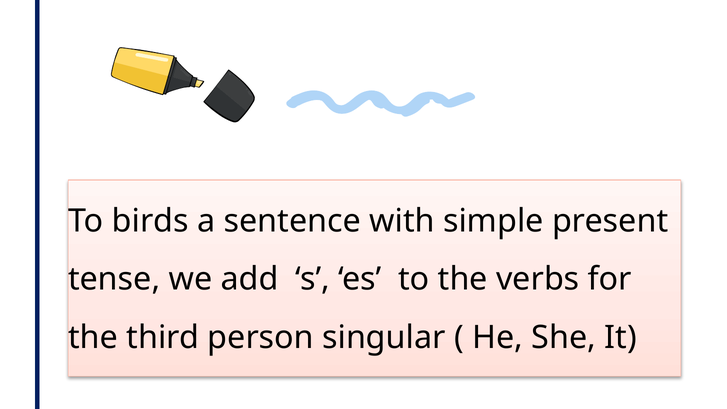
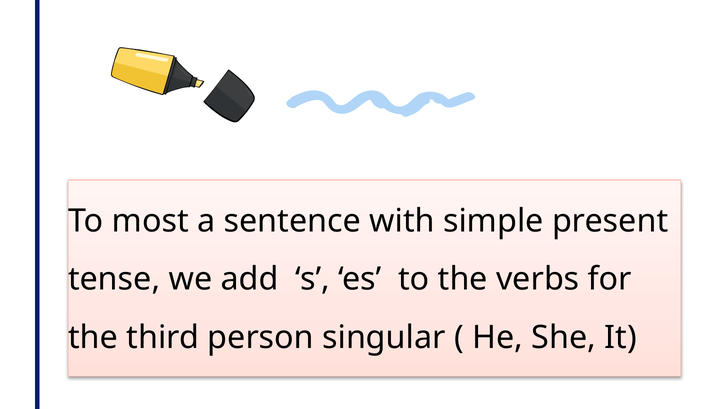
birds: birds -> most (150, 221)
